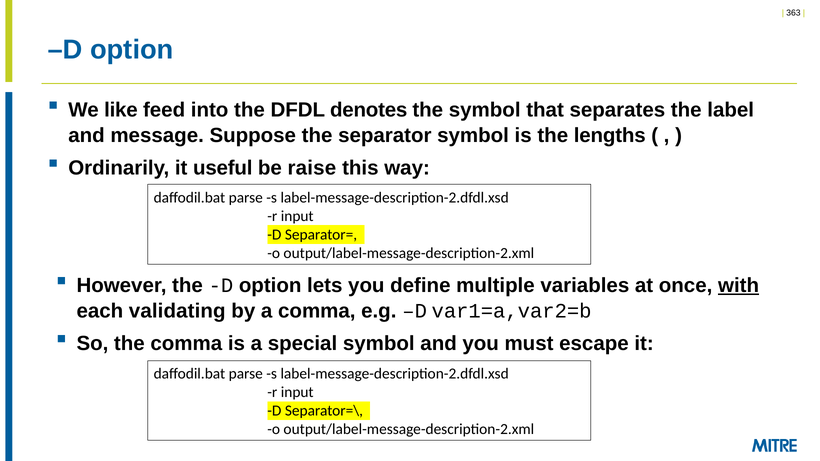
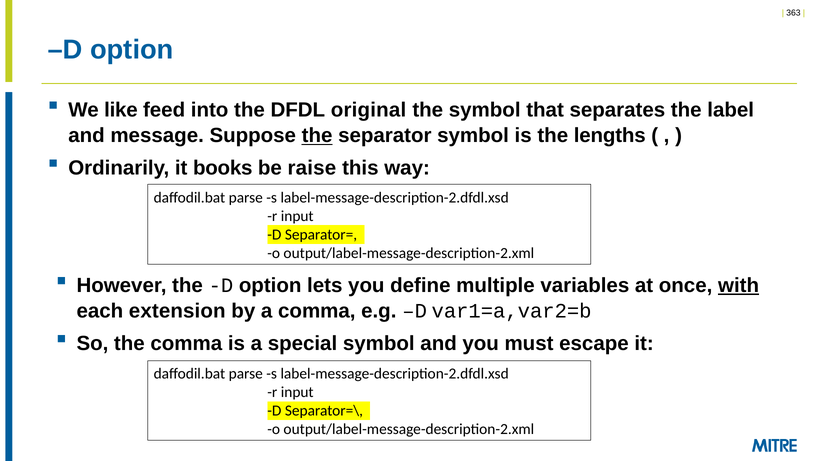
denotes: denotes -> original (368, 110)
the underline: none -> present (317, 136)
useful: useful -> books (223, 168)
validating: validating -> extension (177, 311)
